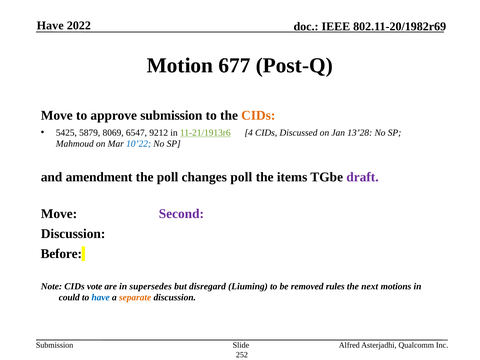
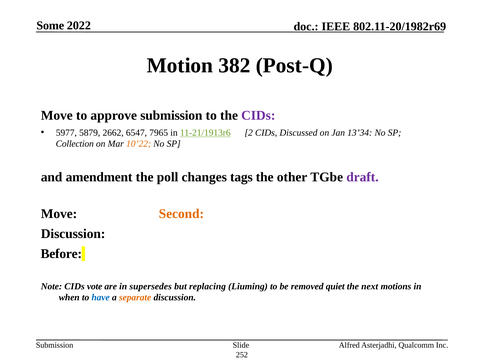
Have: Have -> Some (50, 25)
677: 677 -> 382 (235, 65)
CIDs colour: orange -> purple (258, 115)
5425: 5425 -> 5977 (66, 133)
8069: 8069 -> 2662 (113, 133)
9212: 9212 -> 7965 (159, 133)
4: 4 -> 2 (249, 133)
13’28: 13’28 -> 13’34 (360, 133)
Mahmoud: Mahmoud -> Collection (75, 144)
10’22 colour: blue -> orange (139, 144)
changes poll: poll -> tags (241, 177)
items: items -> other (292, 177)
Second colour: purple -> orange (181, 214)
disregard: disregard -> replacing (208, 286)
rules: rules -> quiet (335, 286)
could: could -> when (69, 298)
